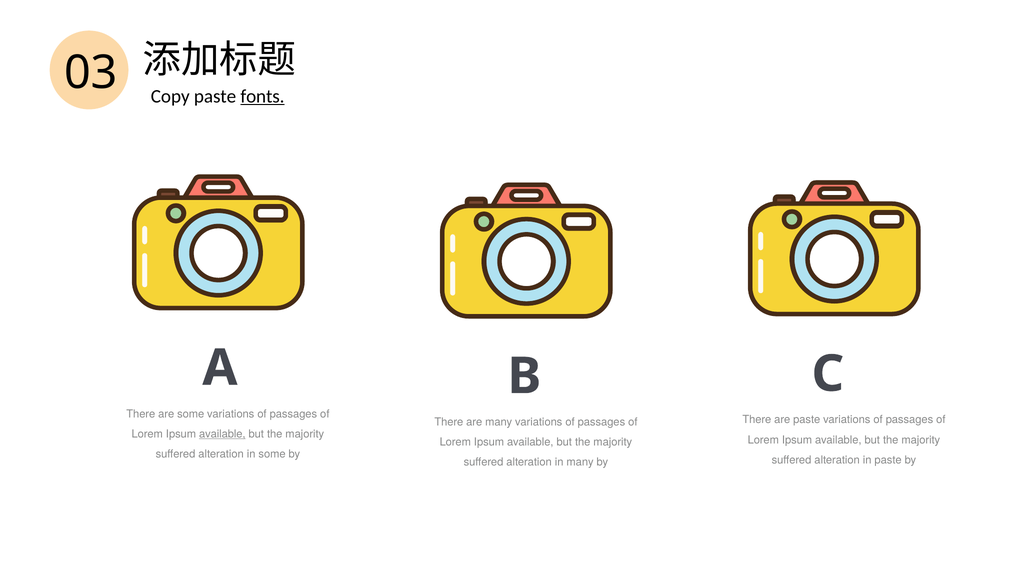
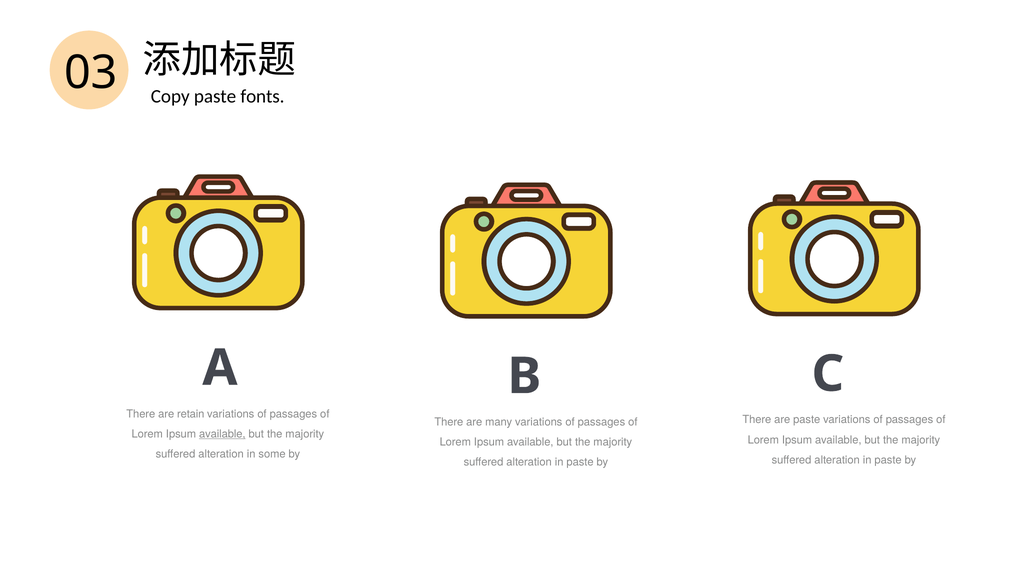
fonts underline: present -> none (262, 96)
are some: some -> retain (191, 414)
many: many -> paste (580, 462)
